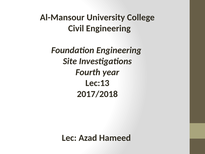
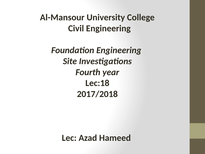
Lec:13: Lec:13 -> Lec:18 (97, 83)
